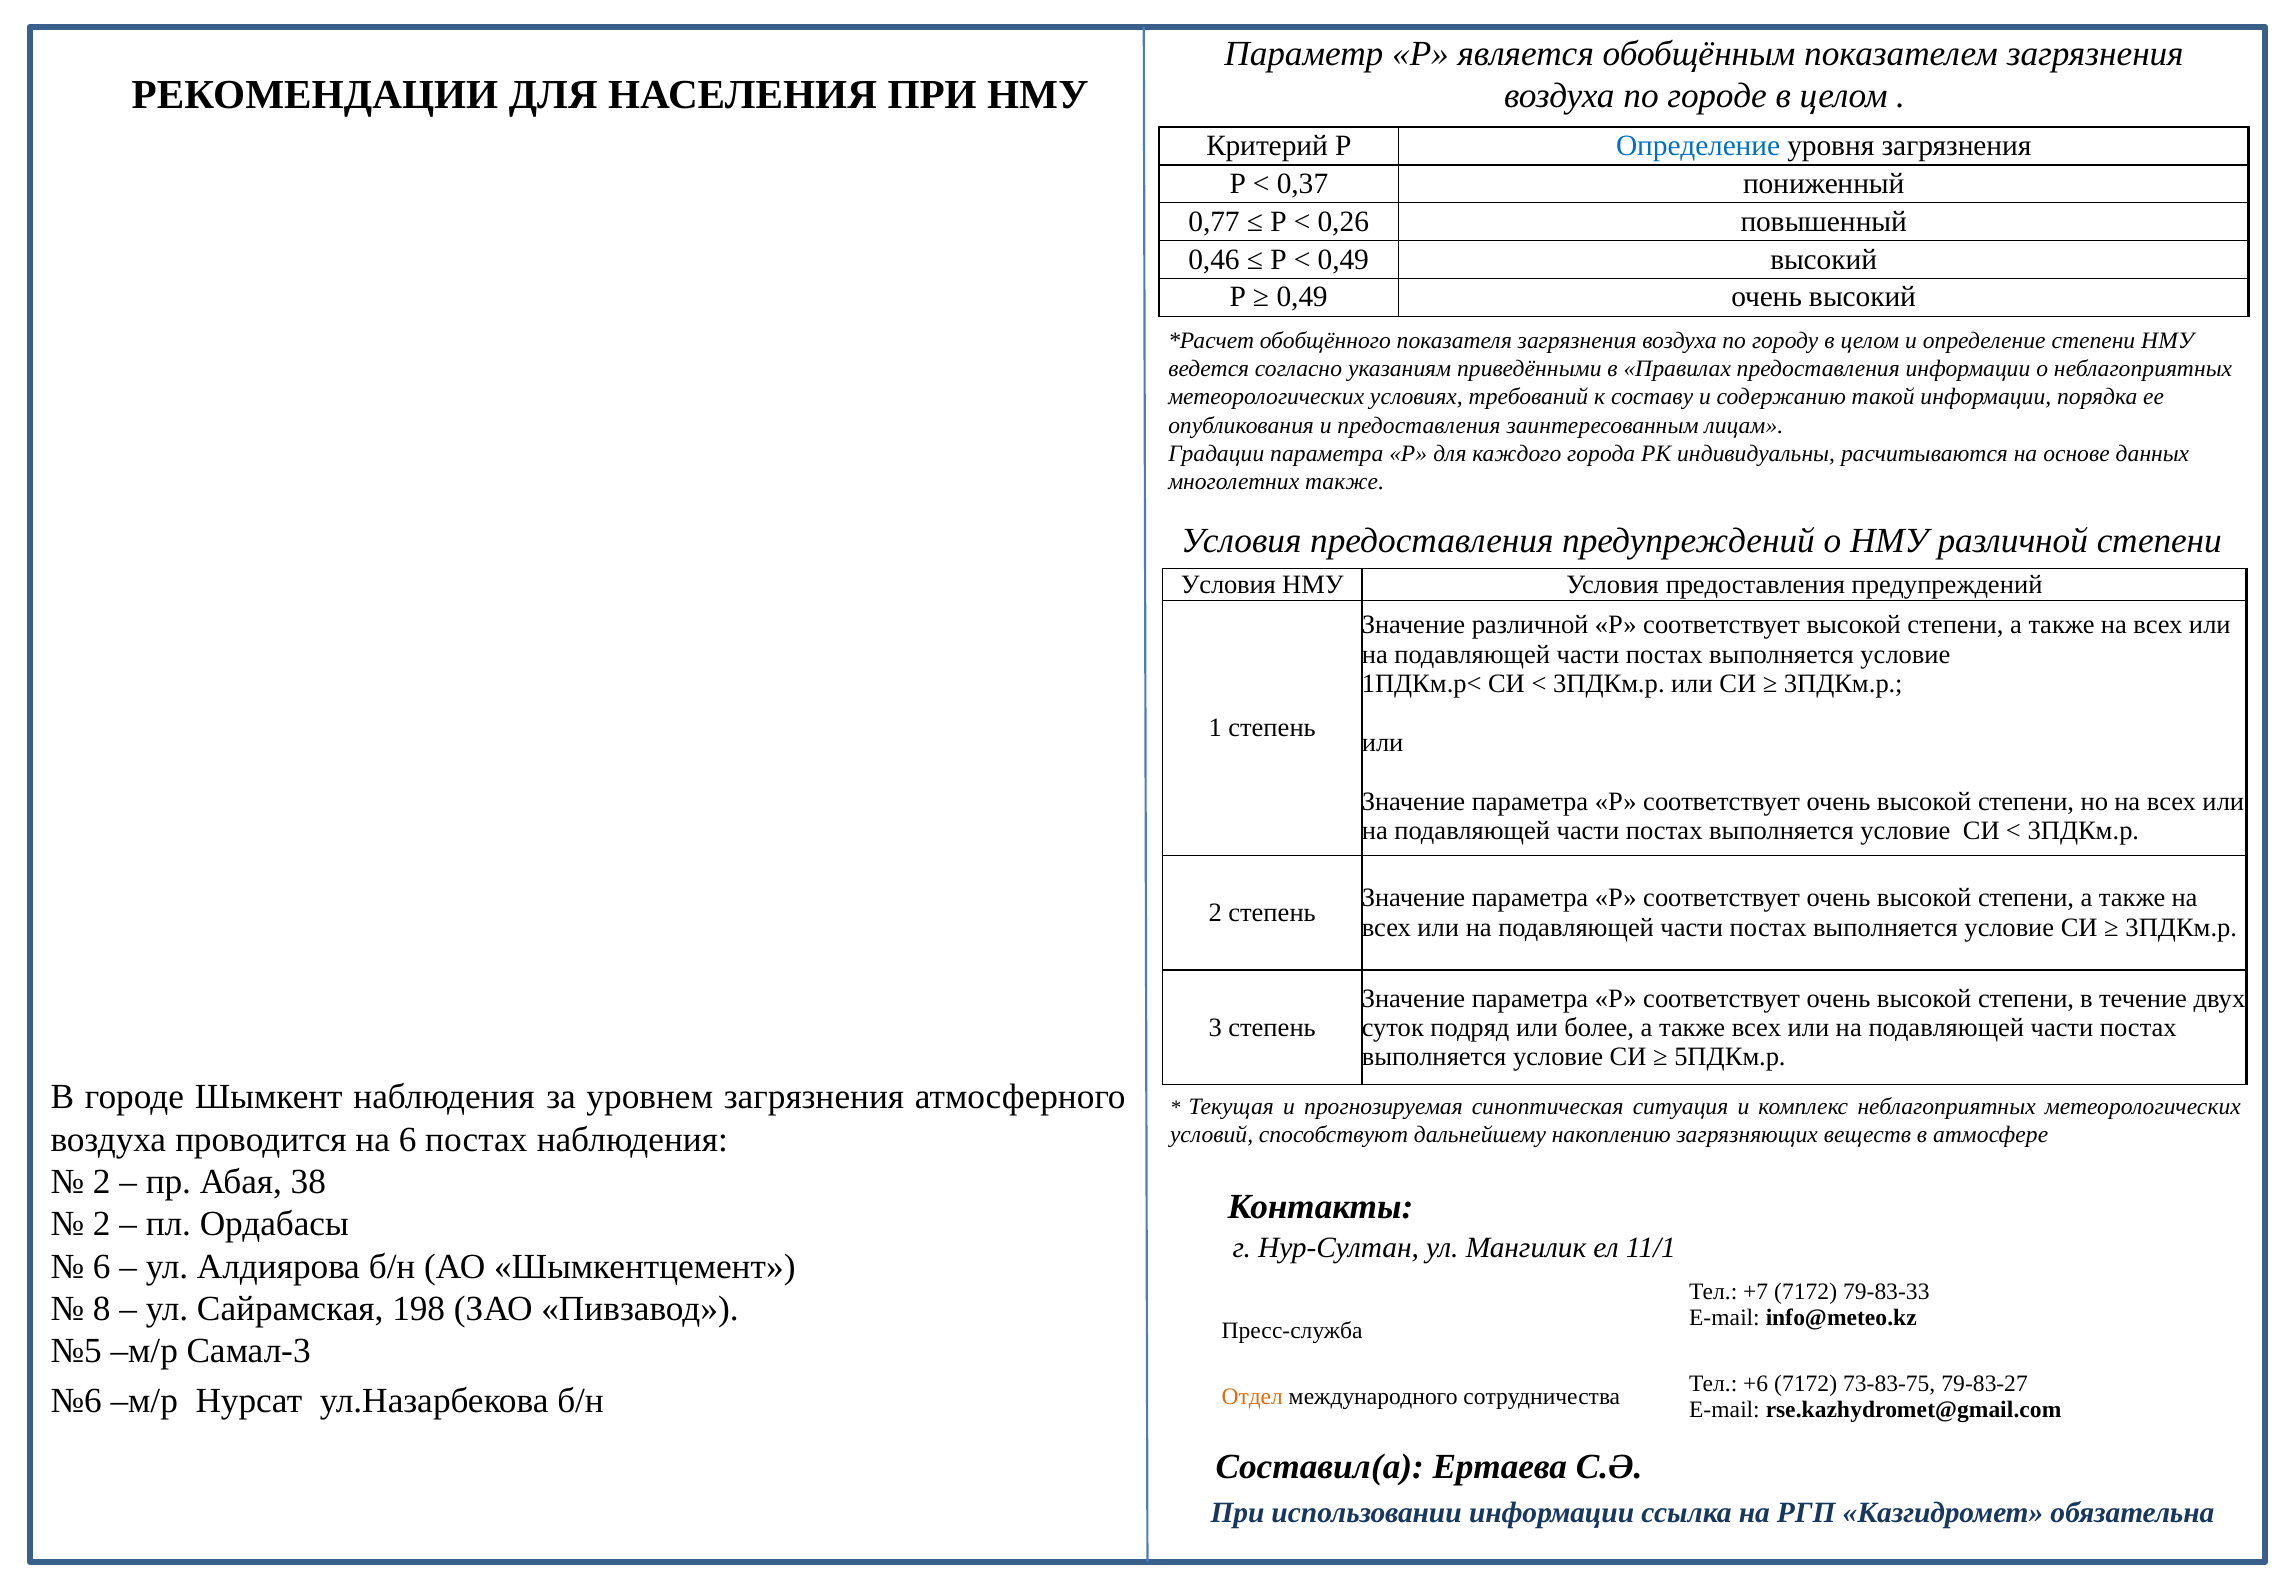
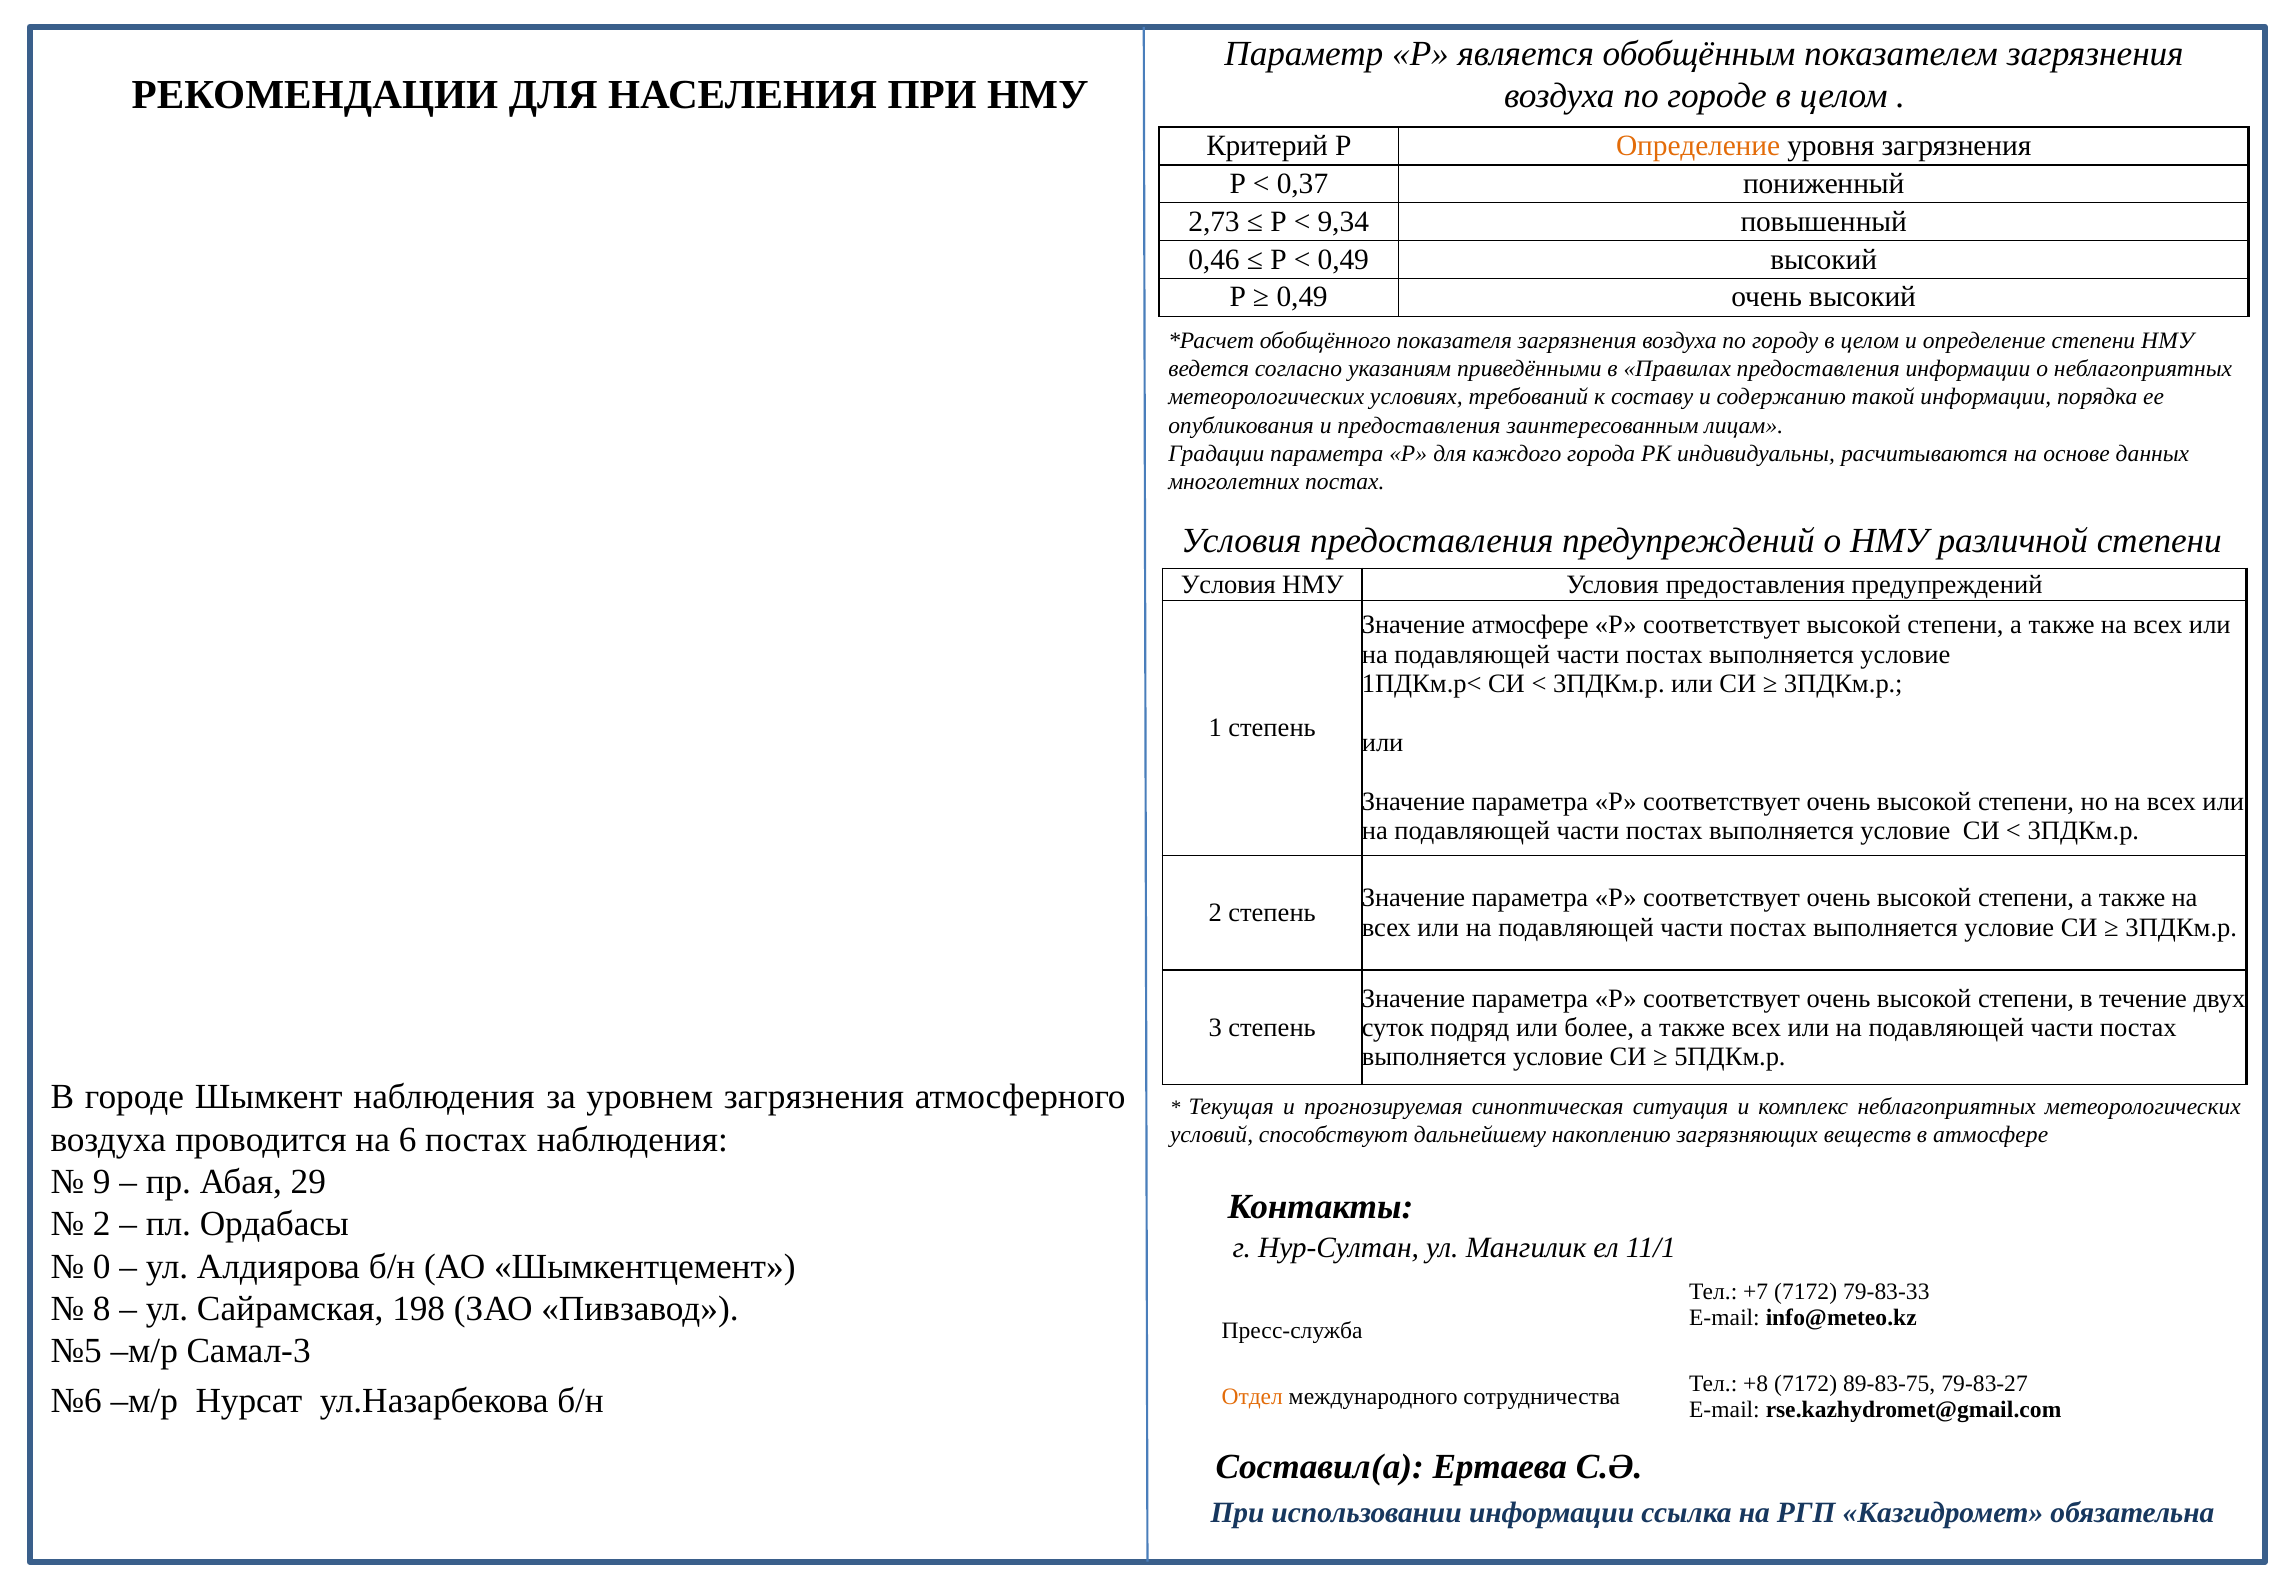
Определение colour: blue -> orange (1698, 146)
0,77: 0,77 -> 2,73 (1214, 221)
0,26: 0,26 -> 9,34 (1343, 221)
многолетних также: также -> постах (1345, 482)
Значение различной: различной -> атмосфере (1530, 625)
2: 2 -> 9 (102, 1182)
38: 38 -> 29 (308, 1182)
6: 6 -> 0 (102, 1266)
+6: +6 -> +8 (1756, 1383)
73-83-75: 73-83-75 -> 89-83-75 (1889, 1383)
